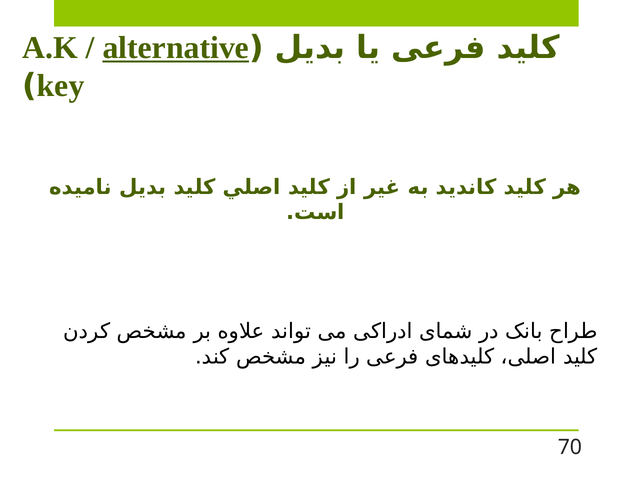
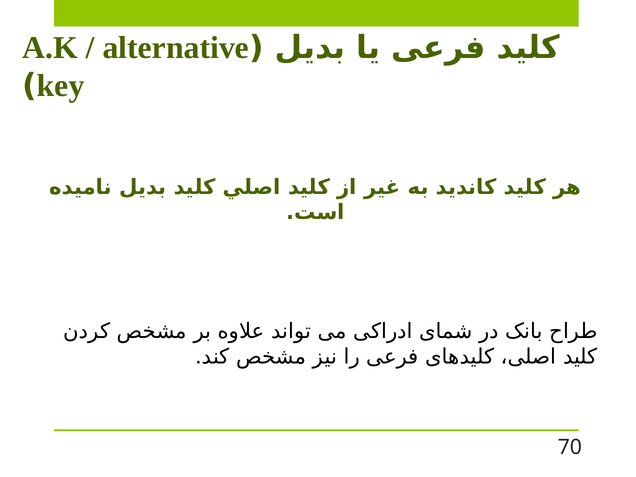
alternative underline: present -> none (176, 48)
